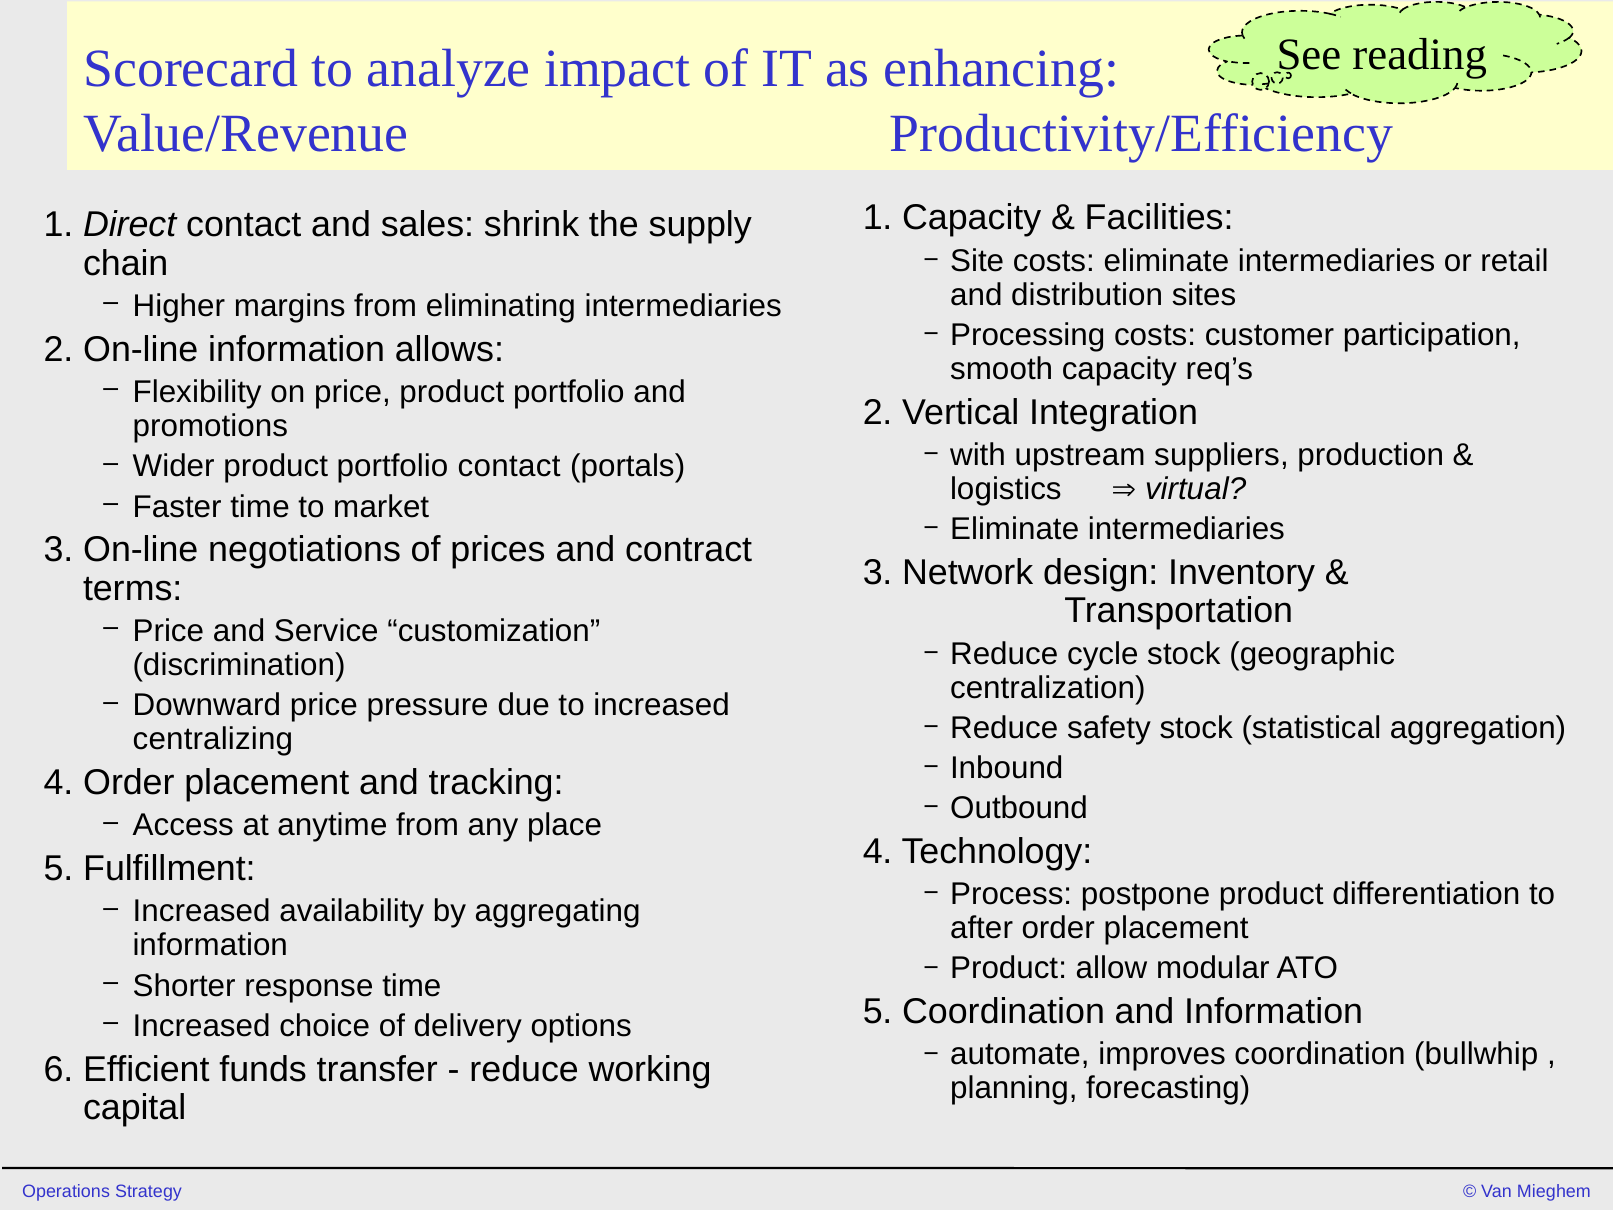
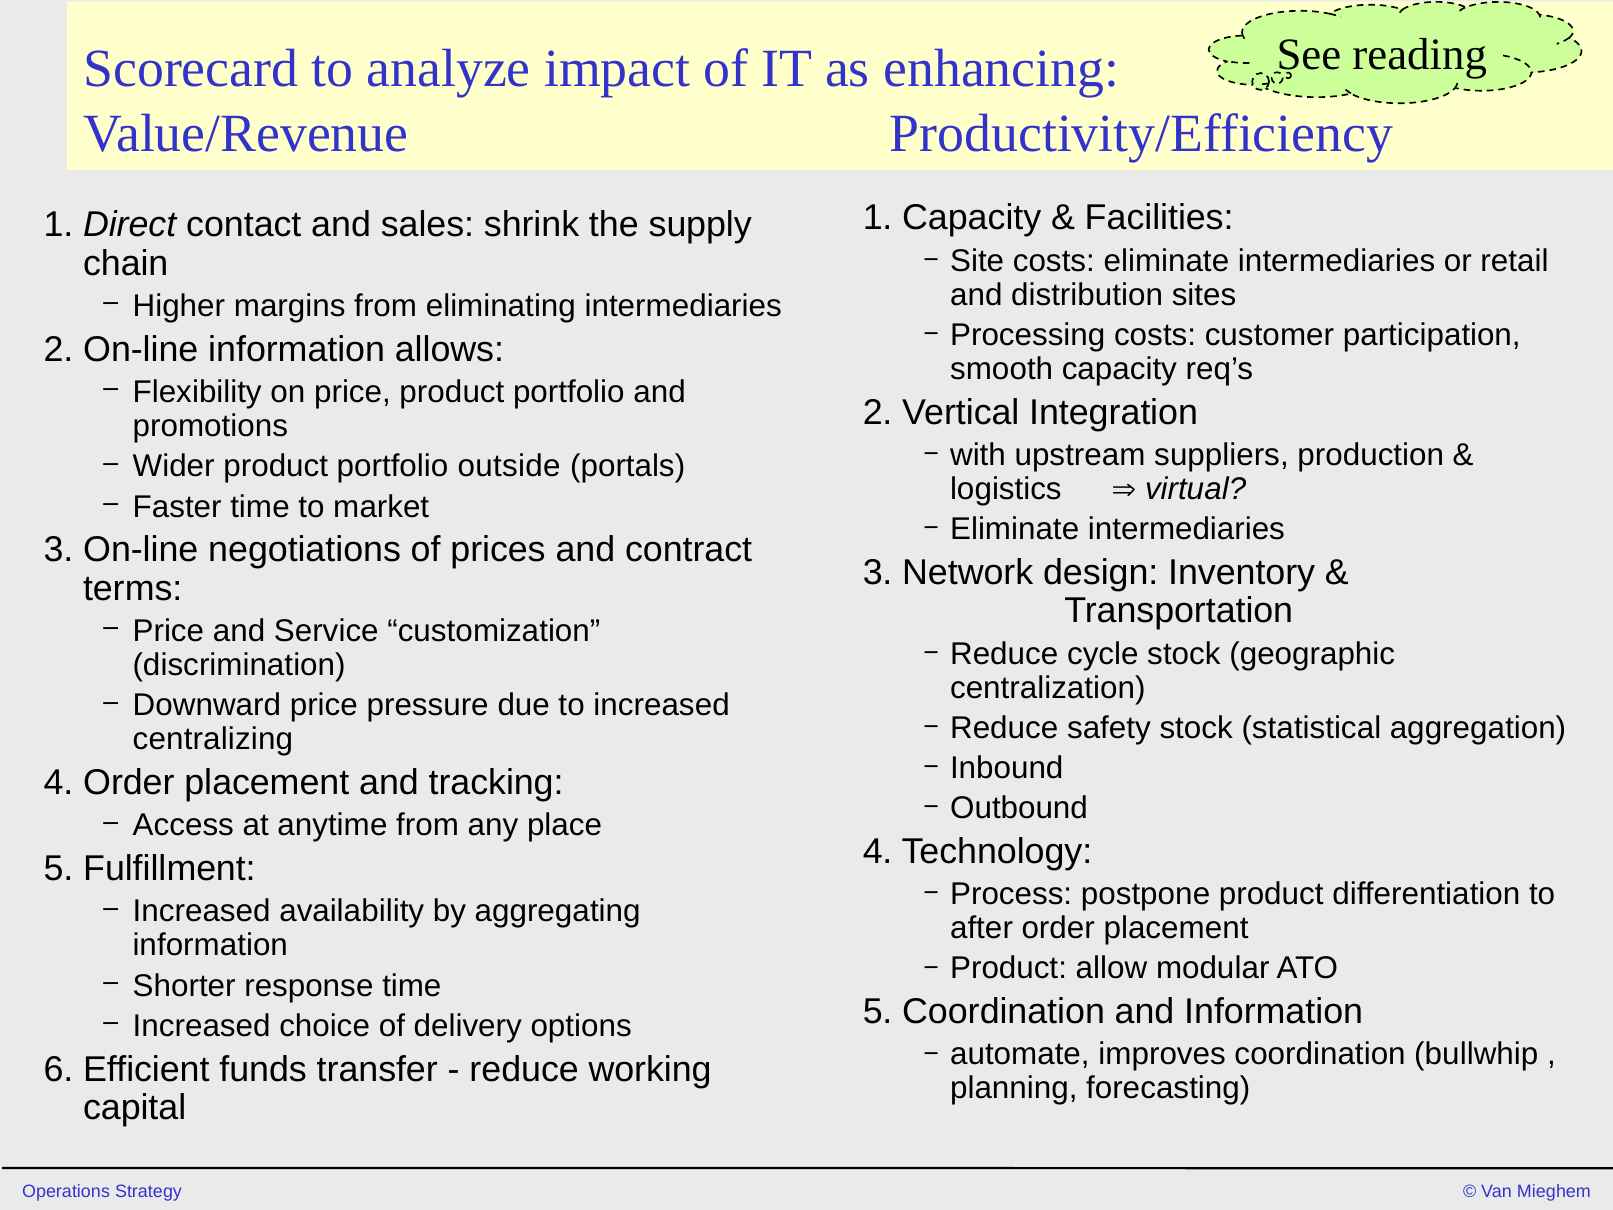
portfolio contact: contact -> outside (509, 466)
